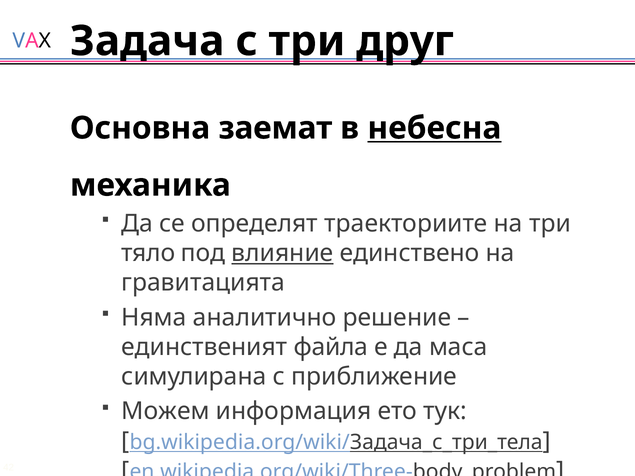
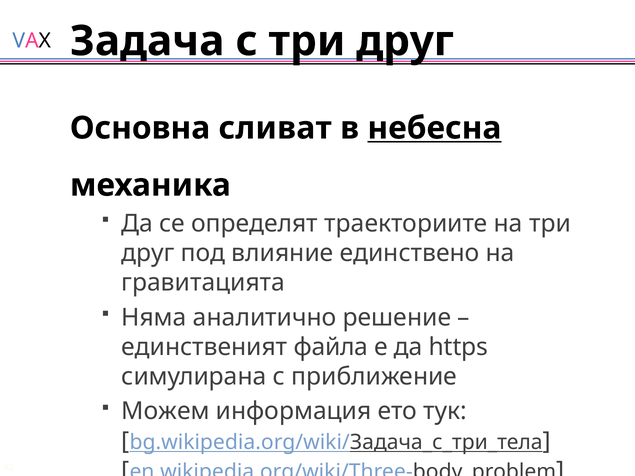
заемат: заемат -> сливат (275, 128)
тяло: тяло -> друг (148, 253)
влияние underline: present -> none (282, 253)
маса: маса -> https (458, 347)
